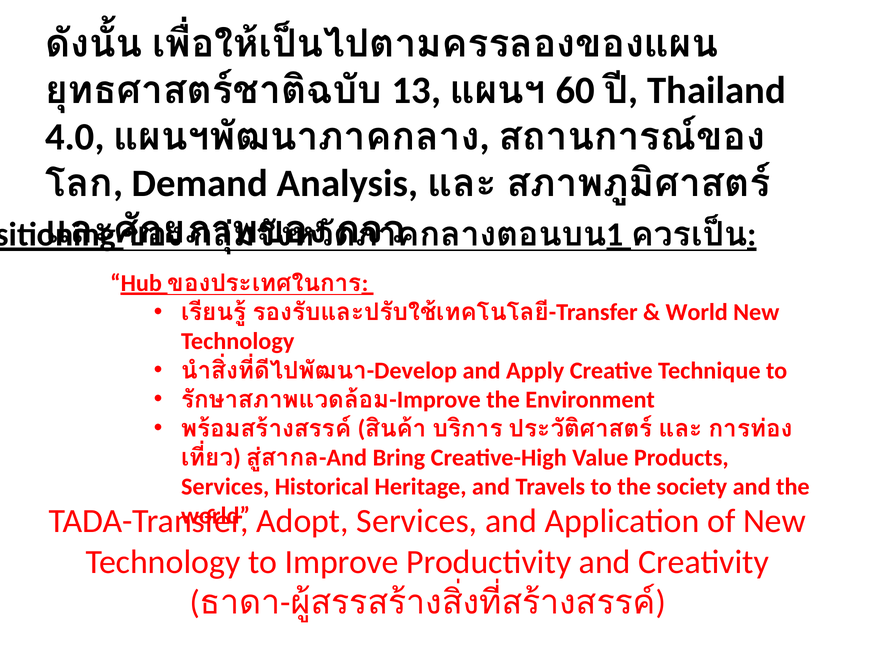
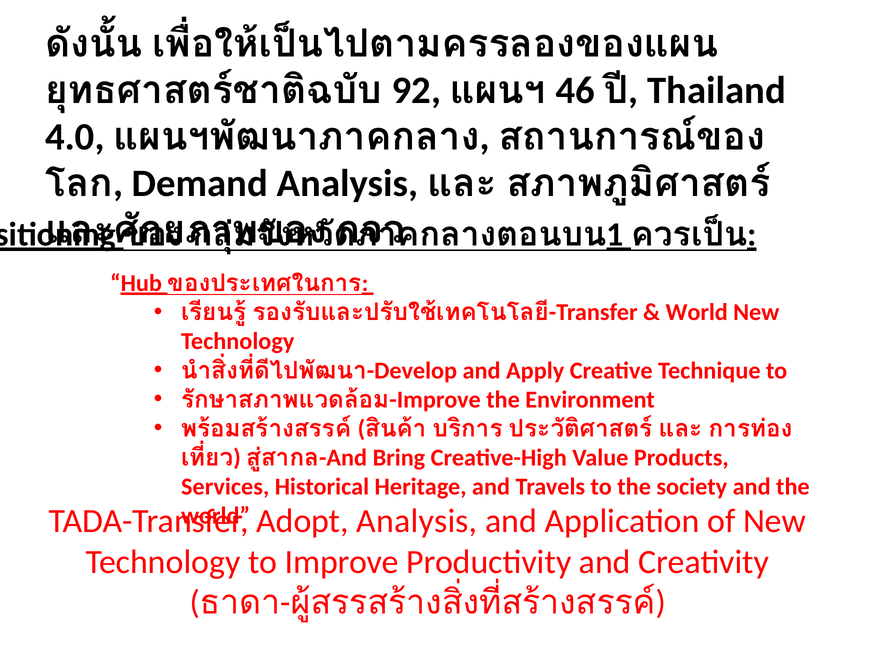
13: 13 -> 92 (416, 91)
60: 60 -> 46 (575, 91)
Adopt Services: Services -> Analysis (417, 521)
